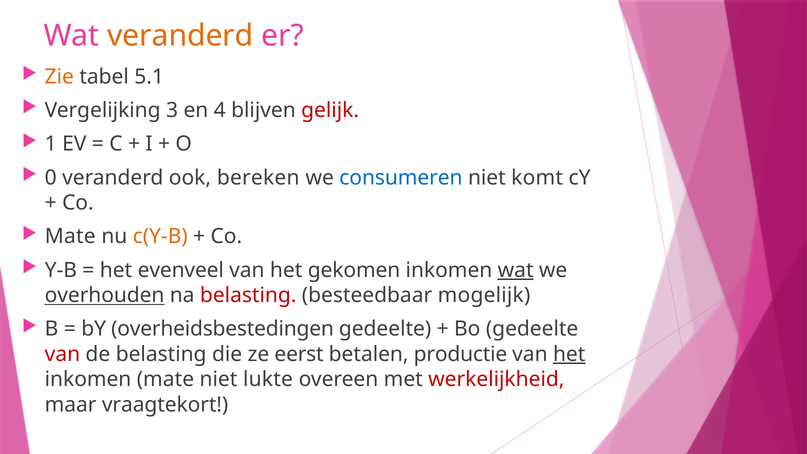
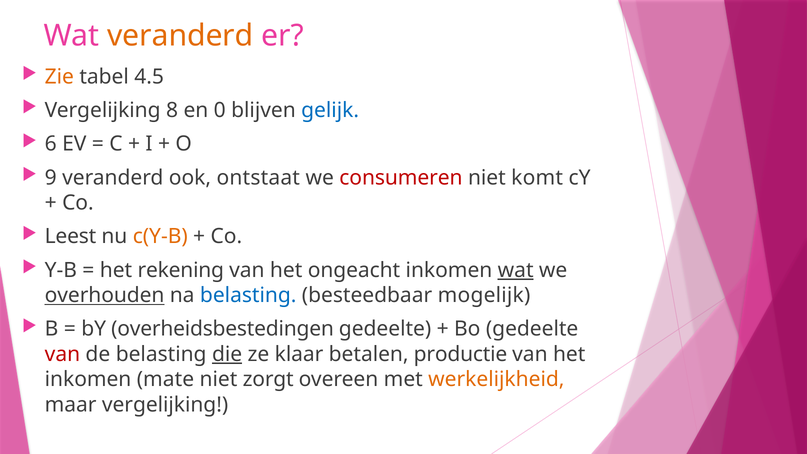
5.1: 5.1 -> 4.5 (149, 77)
3: 3 -> 8 (172, 110)
4: 4 -> 0 (220, 110)
gelijk colour: red -> blue (330, 110)
1: 1 -> 6 (51, 144)
0: 0 -> 9 (51, 178)
bereken: bereken -> ontstaat (258, 178)
consumeren colour: blue -> red (401, 178)
Mate: Mate -> Leest (70, 236)
evenveel: evenveel -> rekening (181, 270)
gekomen: gekomen -> ongeacht (354, 270)
belasting colour: red -> blue (248, 295)
die underline: none -> present (227, 354)
eerst: eerst -> klaar (299, 354)
het underline: present -> none (569, 354)
lukte: lukte -> zorgt (268, 379)
werkelijkheid colour: red -> orange (496, 379)
maar vraagtekort: vraagtekort -> vergelijking (165, 405)
